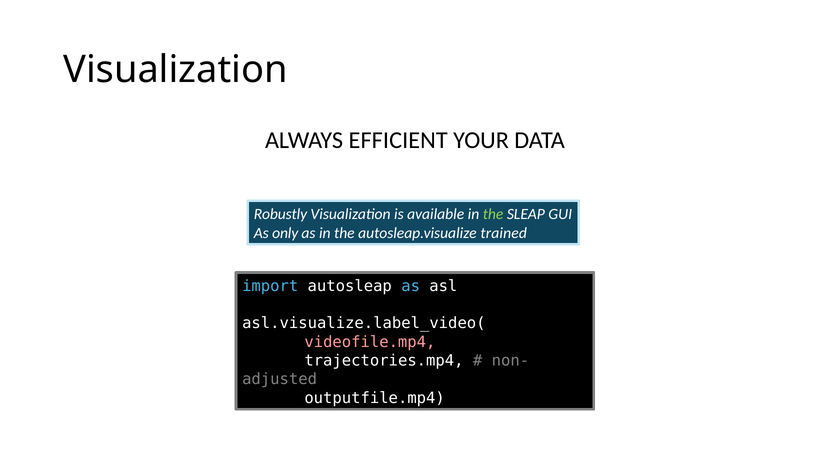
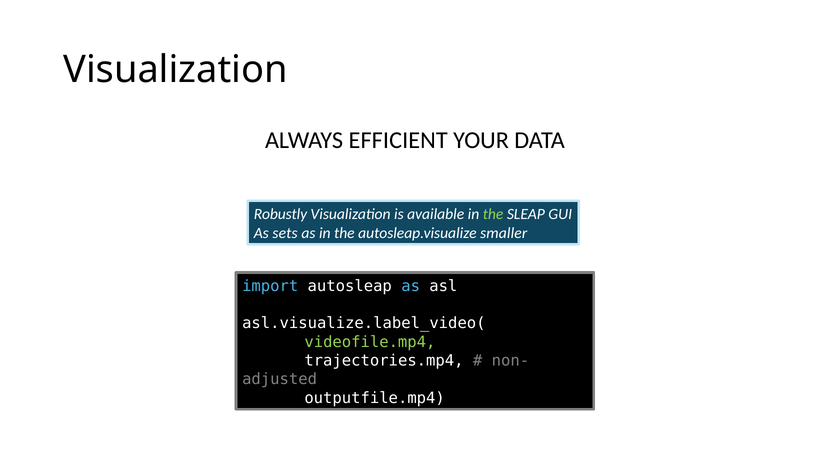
only: only -> sets (285, 233)
trained: trained -> smaller (504, 233)
videofile.mp4 colour: pink -> light green (370, 342)
